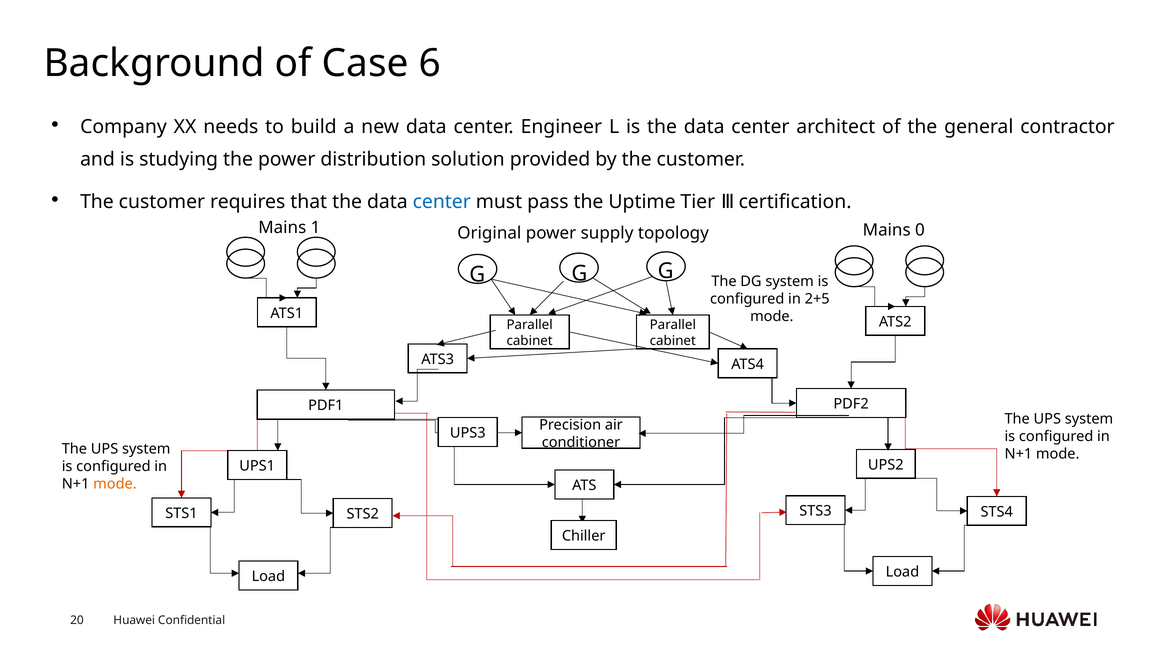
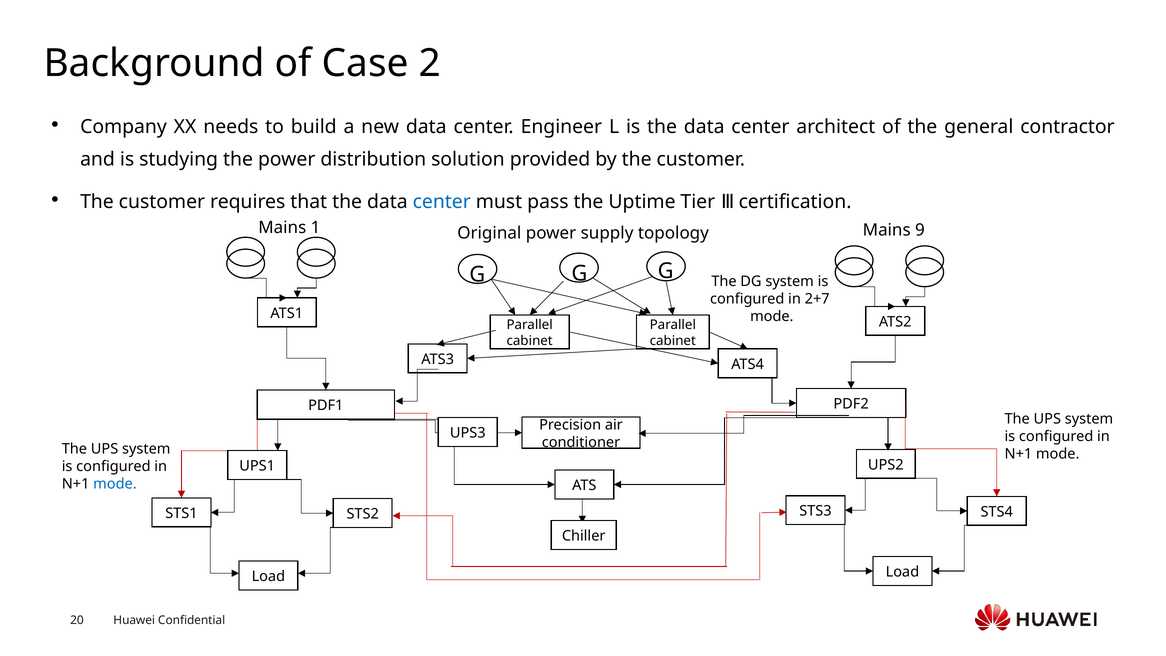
6: 6 -> 2 (430, 64)
0: 0 -> 9 (920, 230)
2+5: 2+5 -> 2+7 (817, 299)
mode colour: orange -> blue (115, 484)
